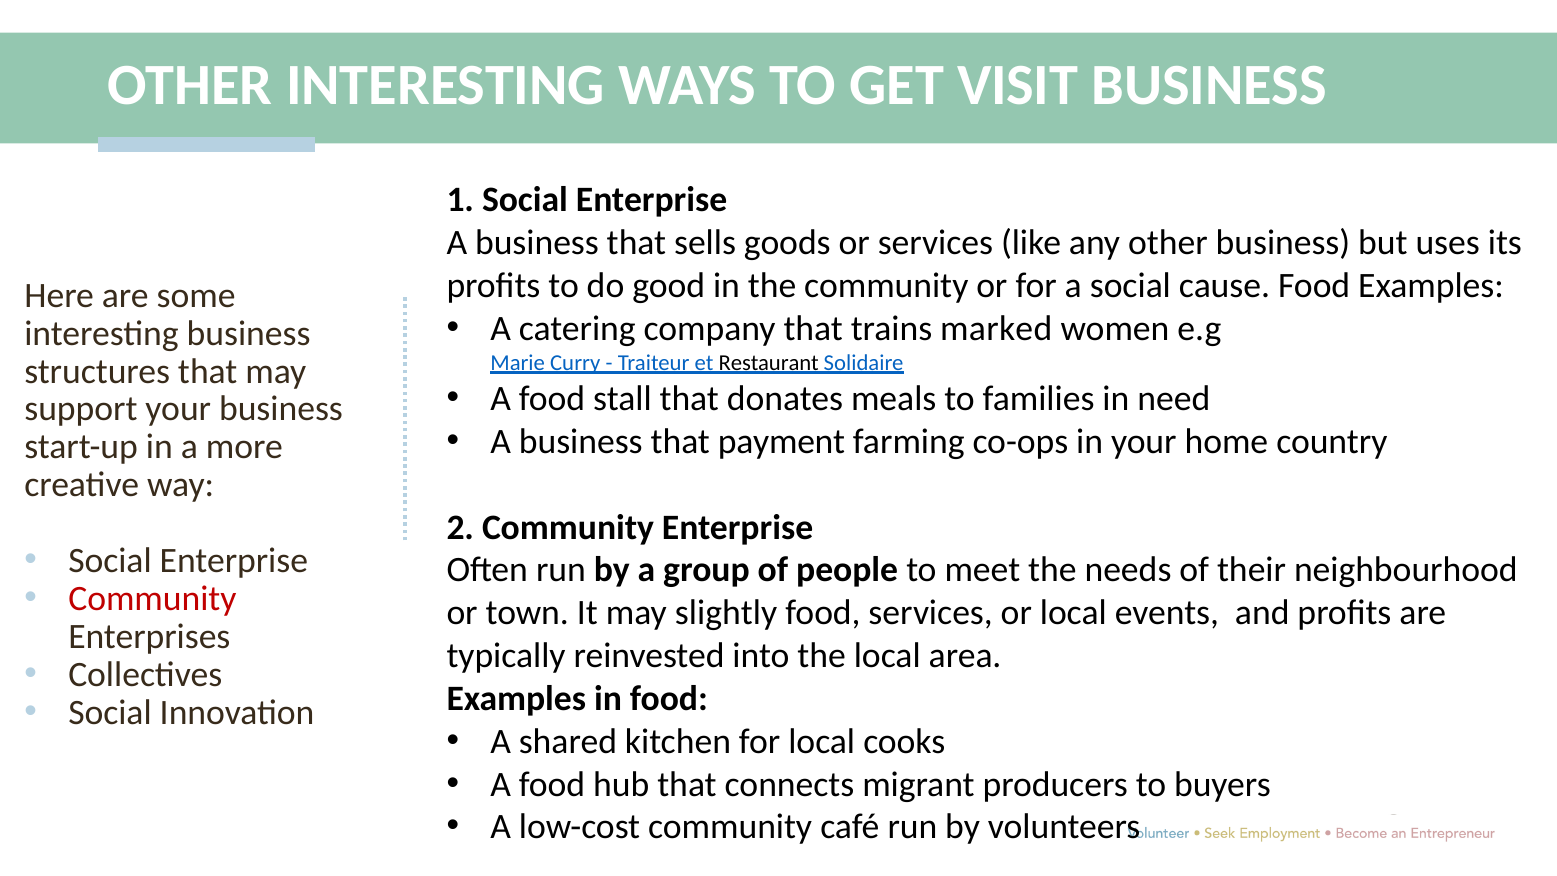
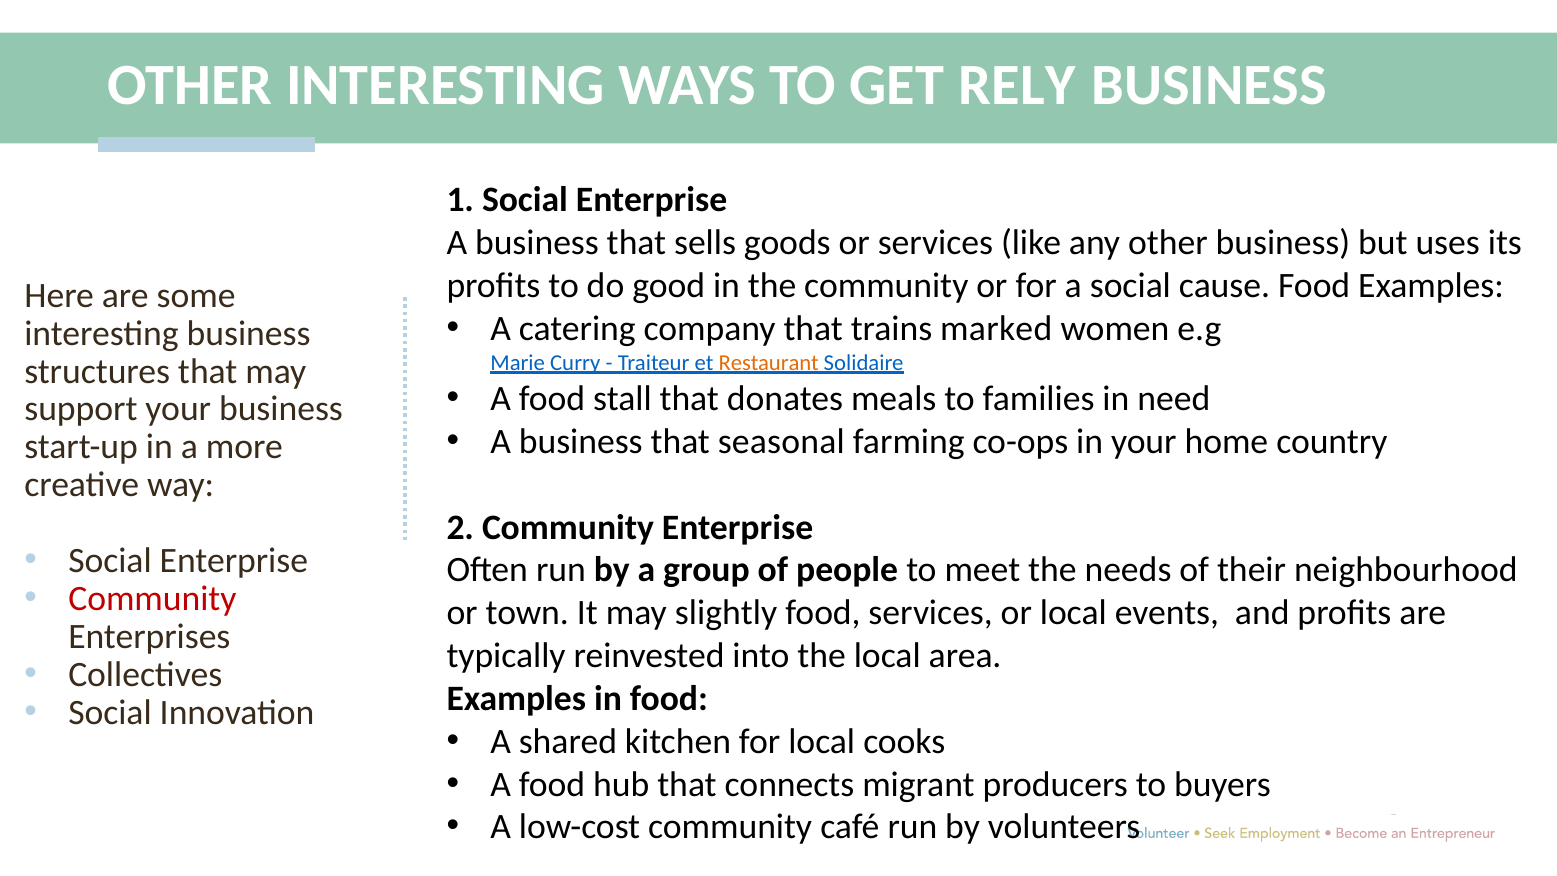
VISIT: VISIT -> RELY (1017, 85)
Restaurant colour: black -> orange (769, 363)
payment: payment -> seasonal (781, 442)
